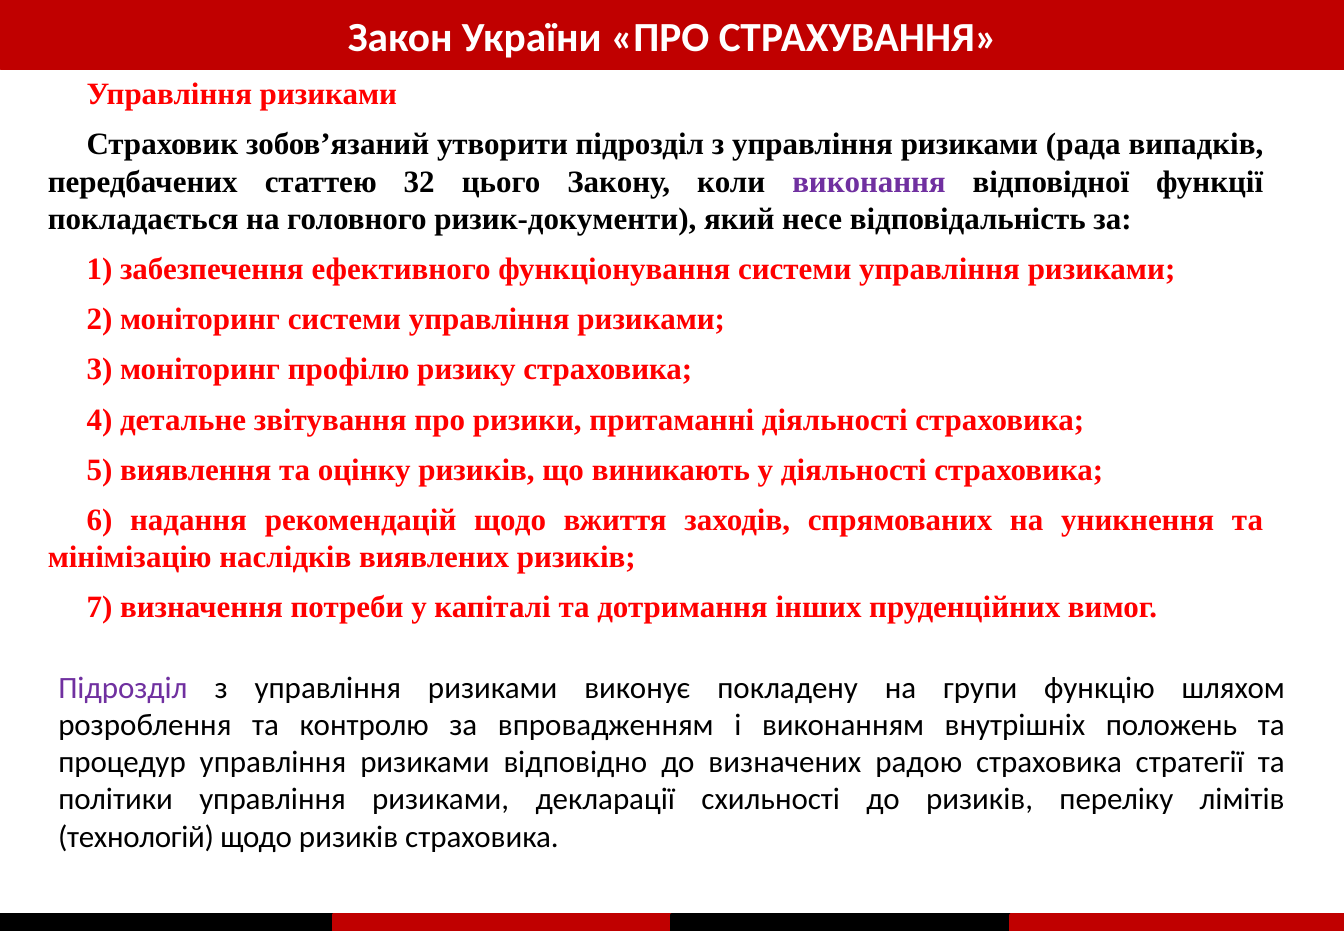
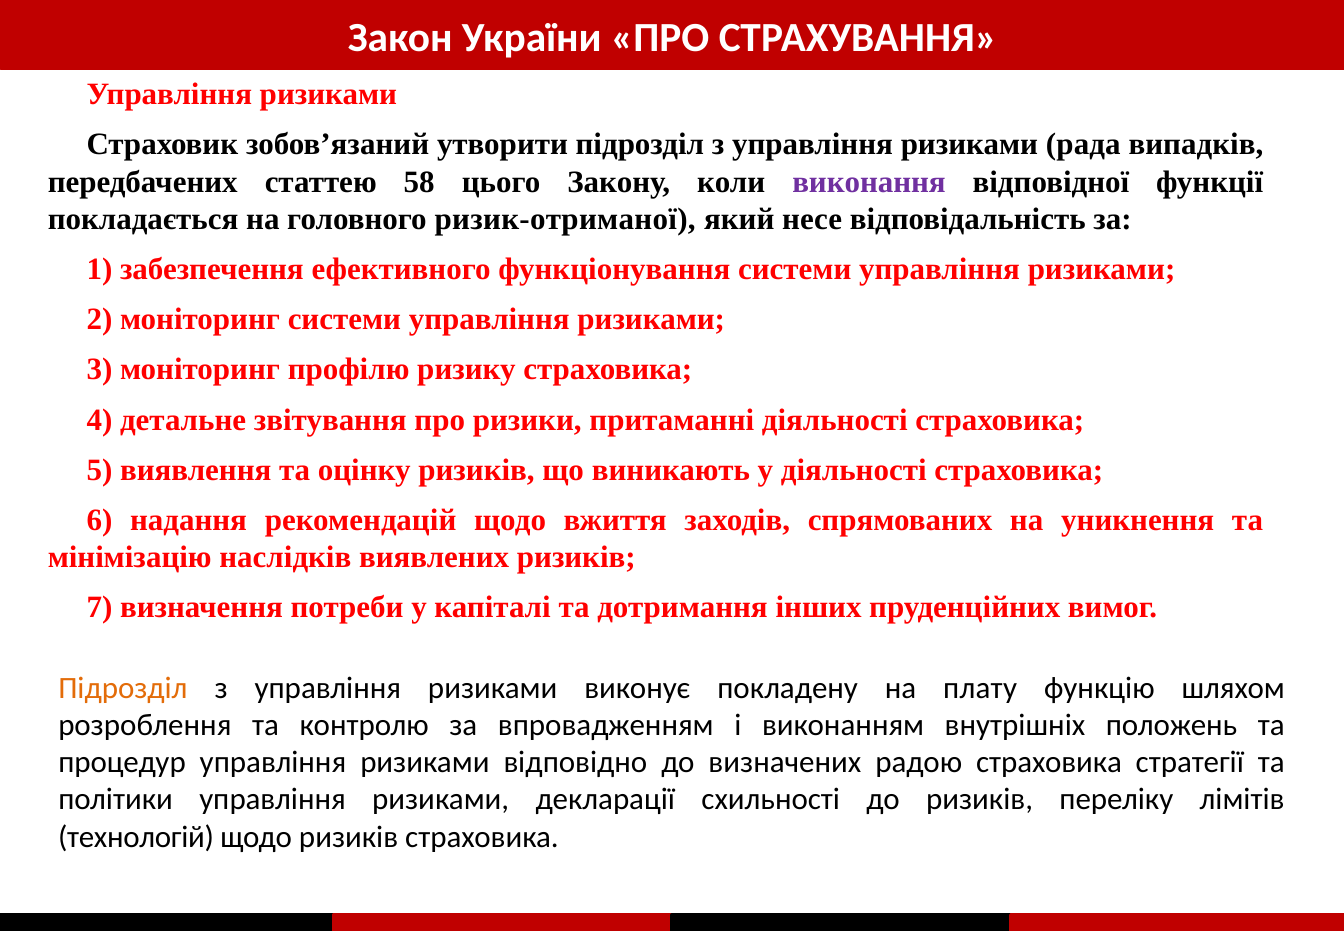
32: 32 -> 58 (419, 182)
ризик-документи: ризик-документи -> ризик-отриманої (565, 219)
Підрозділ colour: purple -> orange (123, 687)
групи: групи -> плату (980, 687)
